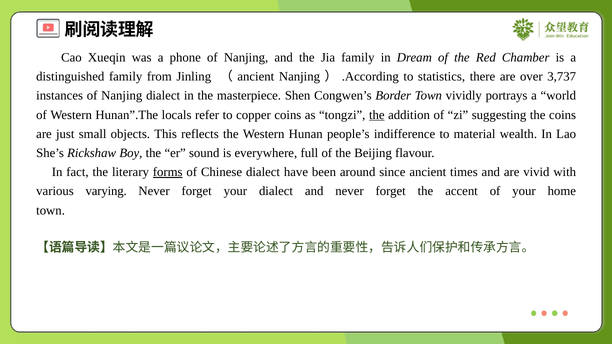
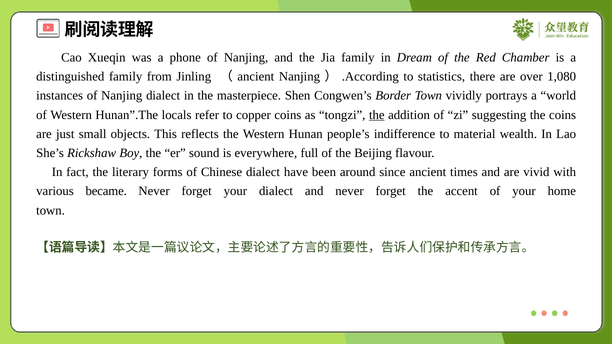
3,737: 3,737 -> 1,080 (562, 77)
forms underline: present -> none (168, 172)
varying: varying -> became (106, 191)
